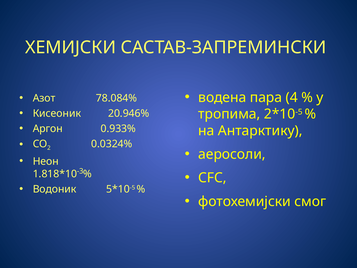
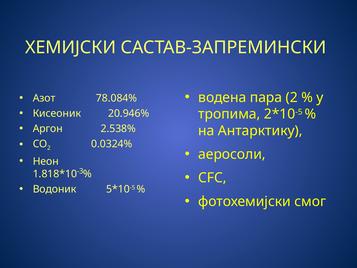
пара 4: 4 -> 2 (292, 97)
0.933%: 0.933% -> 2.538% (118, 129)
